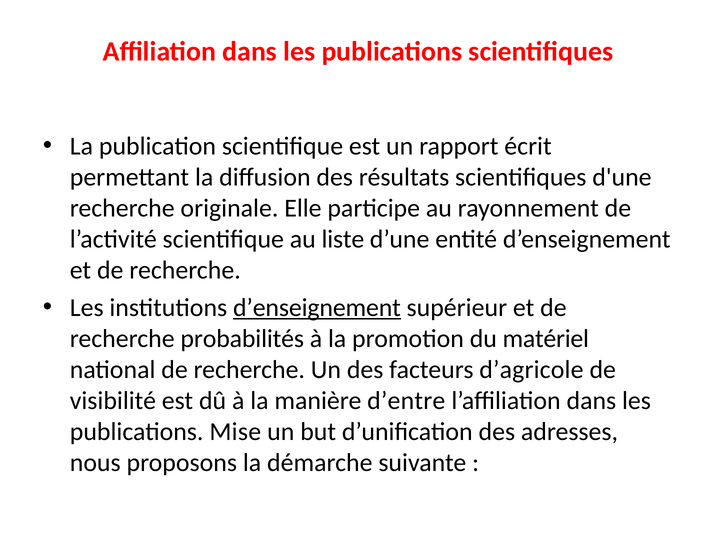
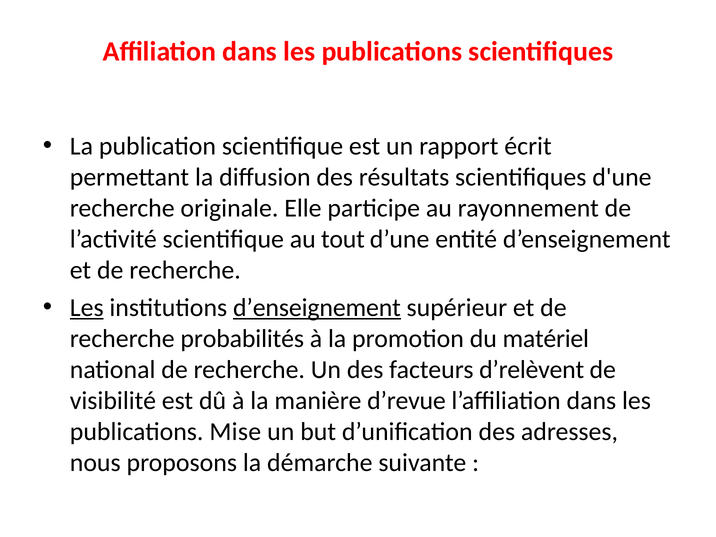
liste: liste -> tout (343, 239)
Les underline: none -> present (87, 308)
d’agricole: d’agricole -> d’relèvent (532, 370)
d’entre: d’entre -> d’revue (406, 401)
